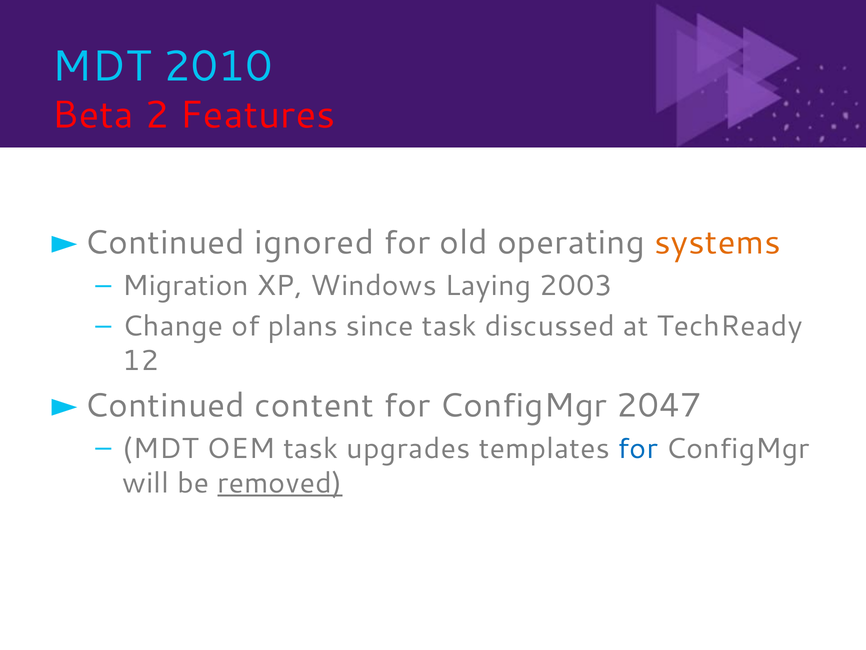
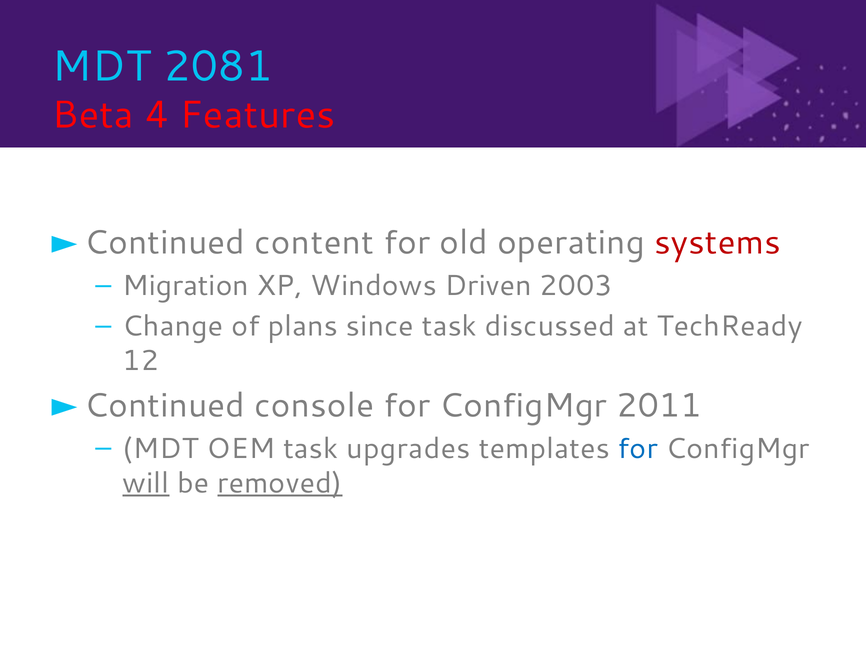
2010: 2010 -> 2081 (218, 66)
2: 2 -> 4 (157, 115)
ignored: ignored -> content (314, 243)
systems colour: orange -> red (718, 243)
Laying: Laying -> Driven (488, 286)
content: content -> console (314, 405)
2047: 2047 -> 2011 (659, 405)
will underline: none -> present (146, 483)
